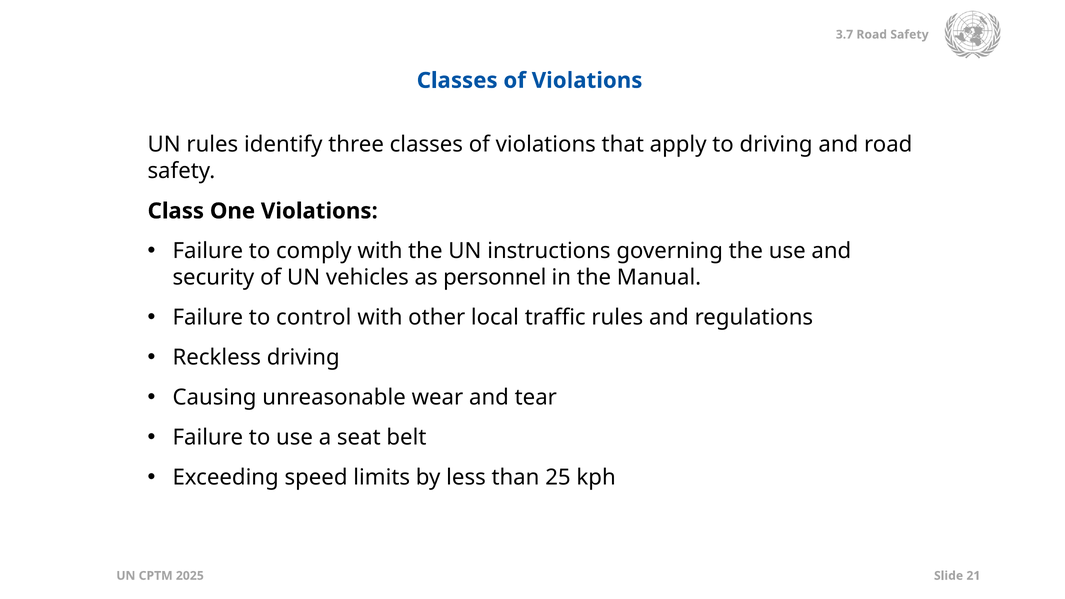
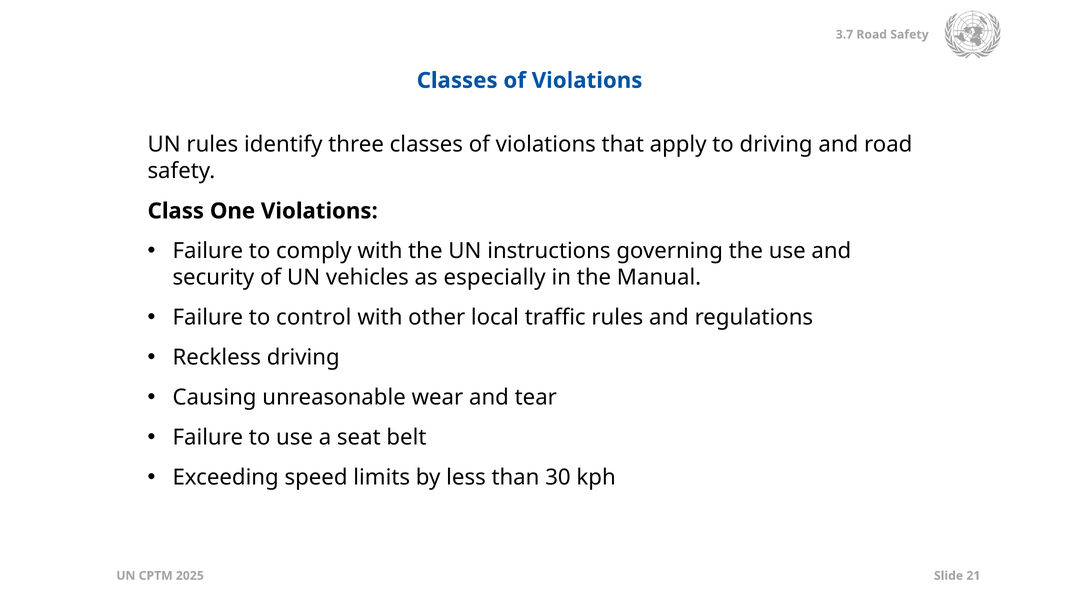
personnel: personnel -> especially (495, 278)
25: 25 -> 30 (558, 478)
